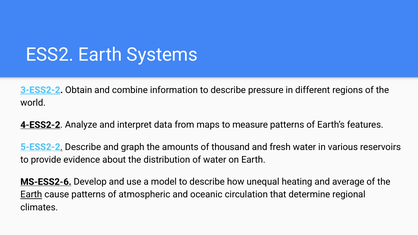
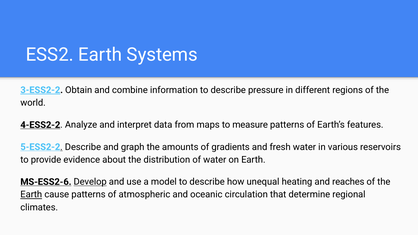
thousand: thousand -> gradients (231, 147)
Develop underline: none -> present (90, 182)
average: average -> reaches (348, 182)
